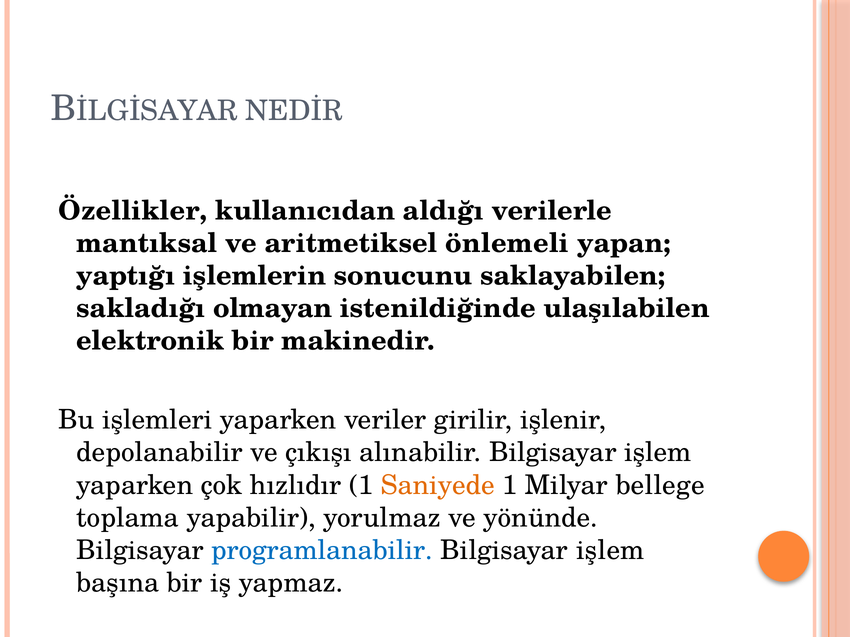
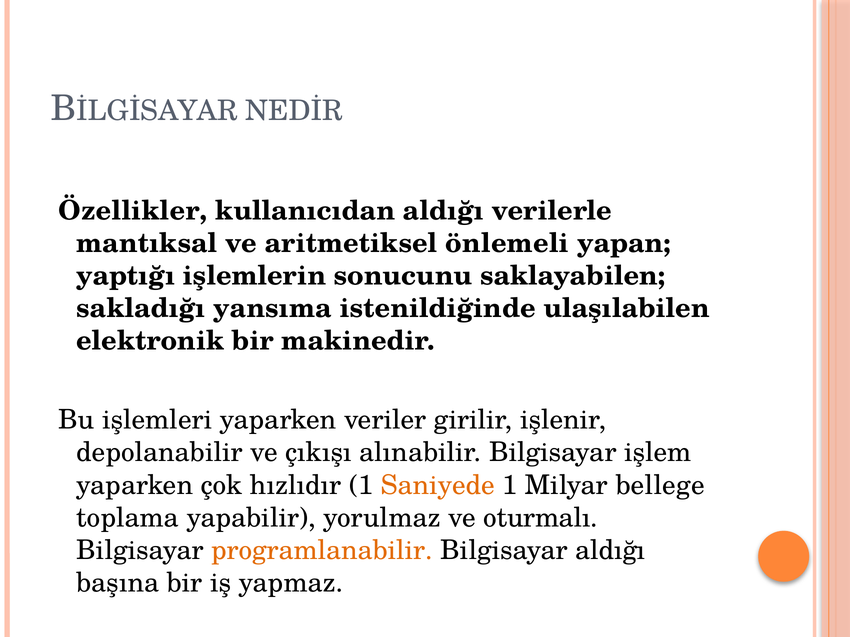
olmayan: olmayan -> yansıma (273, 308)
yönünde: yönünde -> oturmalı (541, 518)
programlanabilir colour: blue -> orange (322, 551)
işlem: işlem -> aldığı (610, 551)
